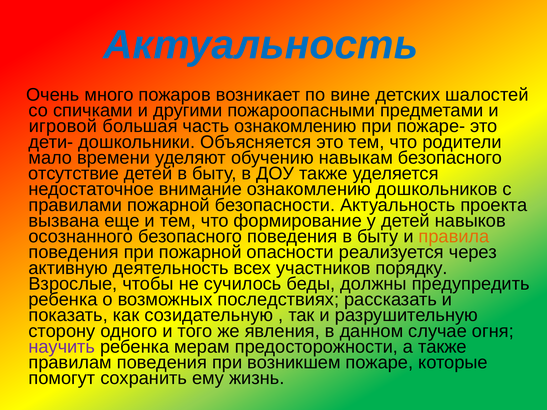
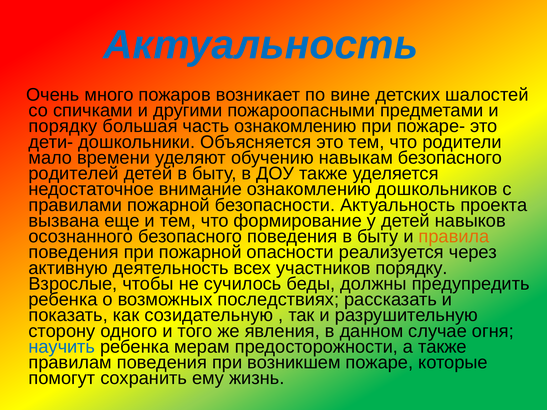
игровой: игровой -> порядку (63, 126)
отсутствие: отсутствие -> родителей (74, 174)
научить colour: purple -> blue (62, 347)
